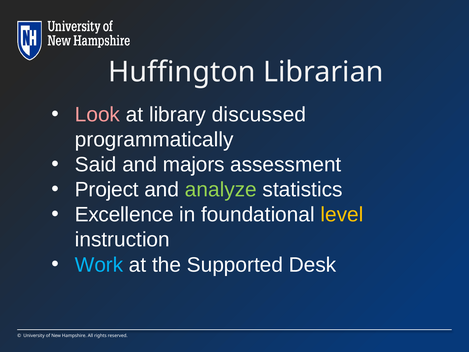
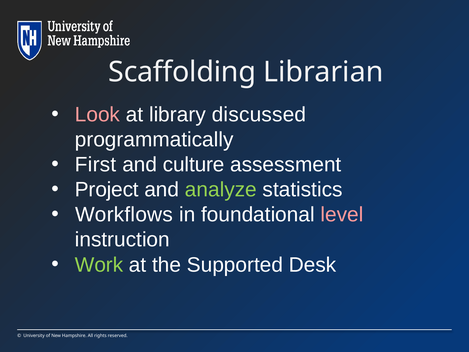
Huffington: Huffington -> Scaffolding (182, 72)
Said: Said -> First (96, 165)
majors: majors -> culture (194, 165)
Excellence: Excellence -> Workflows (124, 215)
level colour: yellow -> pink (342, 215)
Work colour: light blue -> light green (99, 265)
